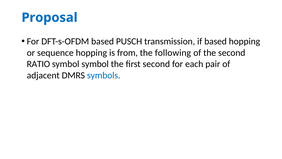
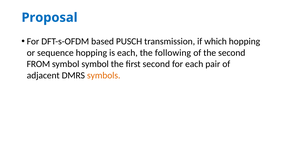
if based: based -> which (216, 41)
is from: from -> each (127, 53)
RATIO: RATIO -> FROM (38, 64)
symbols colour: blue -> orange (104, 75)
